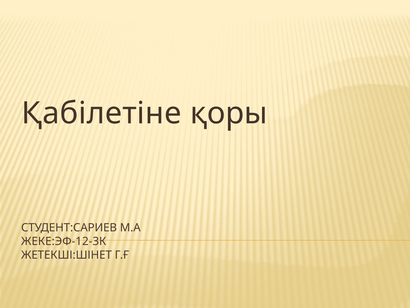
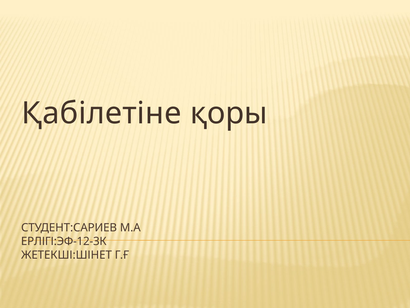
ЖЕКЕ:ЭФ-12-3К: ЖЕКЕ:ЭФ-12-3К -> ЕРЛІГІ:ЭФ-12-3К (64, 241)
